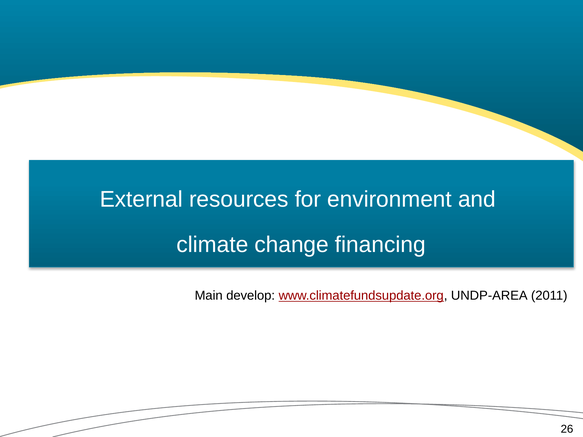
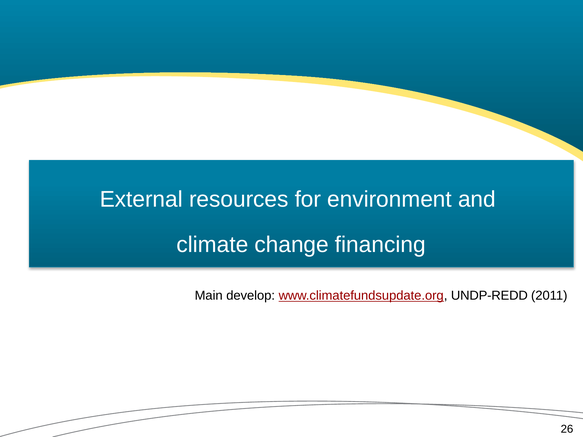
UNDP-AREA: UNDP-AREA -> UNDP-REDD (489, 296)
